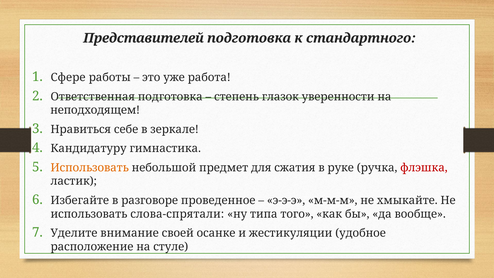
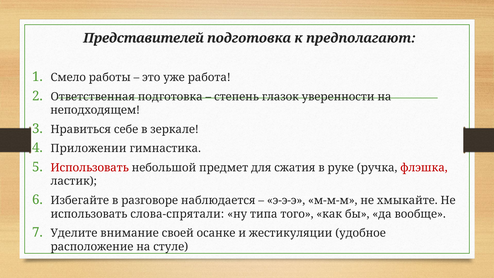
стандартного: стандартного -> предполагают (361, 38)
Сфере: Сфере -> Смело (68, 77)
Кандидатуру: Кандидатуру -> Приложении (89, 148)
Использовать colour: orange -> red (90, 168)
проведенное: проведенное -> наблюдается (218, 200)
